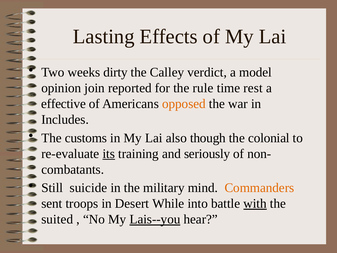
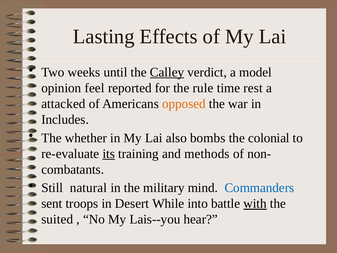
dirty: dirty -> until (116, 72)
Calley underline: none -> present (167, 72)
join: join -> feel (95, 88)
effective: effective -> attacked (63, 104)
customs: customs -> whether (86, 138)
though: though -> bombs (208, 138)
seriously: seriously -> methods (207, 154)
suicide: suicide -> natural (88, 188)
Commanders colour: orange -> blue (259, 188)
Lais--you underline: present -> none (155, 219)
